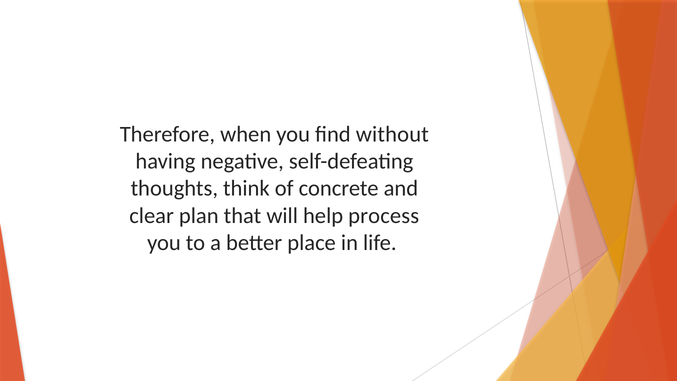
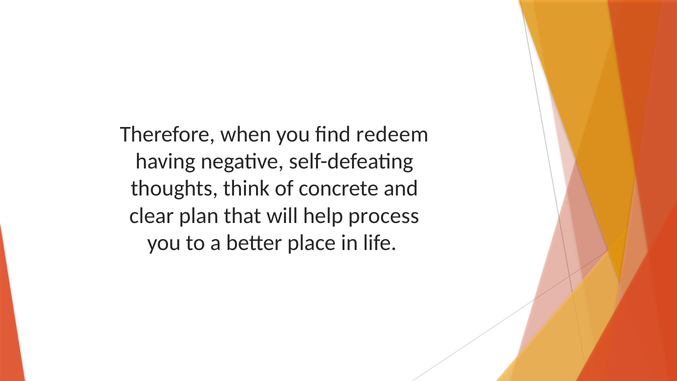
without: without -> redeem (392, 134)
